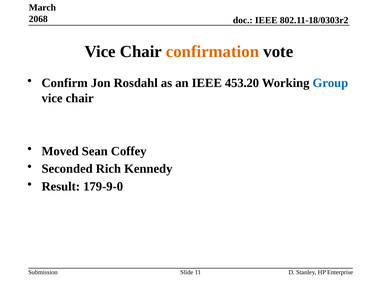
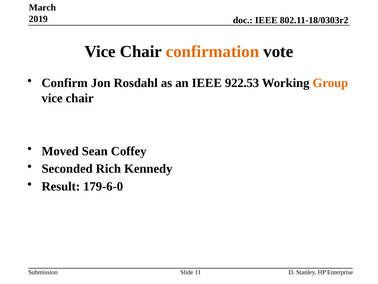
2068: 2068 -> 2019 (38, 19)
453.20: 453.20 -> 922.53 (242, 83)
Group colour: blue -> orange (330, 83)
179-9-0: 179-9-0 -> 179-6-0 (103, 186)
